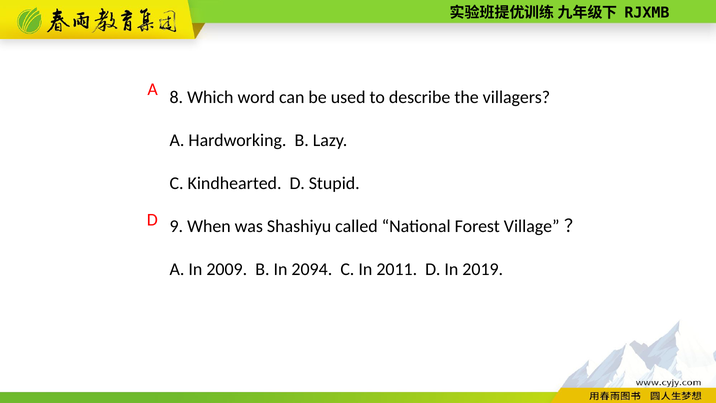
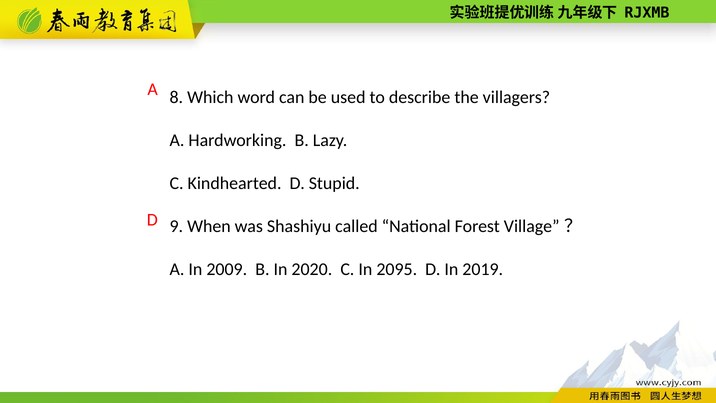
2094: 2094 -> 2020 (312, 269)
2011: 2011 -> 2095 (397, 269)
